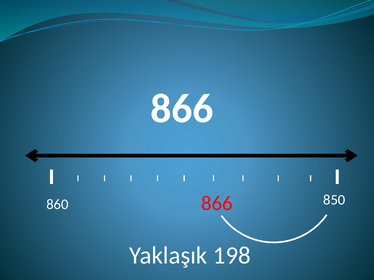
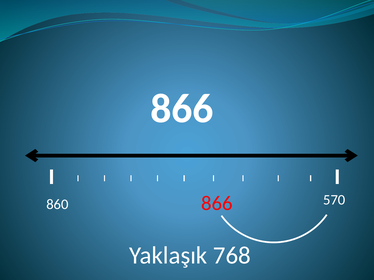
850: 850 -> 570 (334, 200)
198: 198 -> 768 (232, 256)
